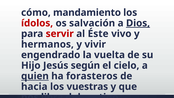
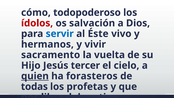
mandamiento: mandamiento -> todopoderoso (87, 13)
Dios underline: present -> none (138, 23)
servir colour: red -> blue (60, 34)
engendrado: engendrado -> sacramento (51, 55)
según: según -> tercer (85, 65)
hacia: hacia -> todas (34, 87)
vuestras: vuestras -> profetas (87, 87)
